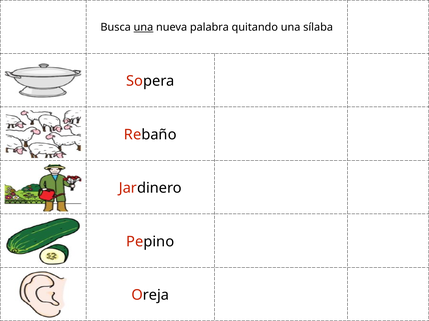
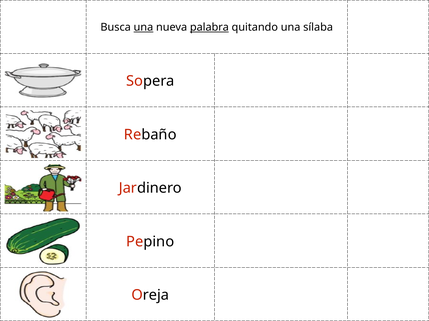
palabra underline: none -> present (209, 27)
